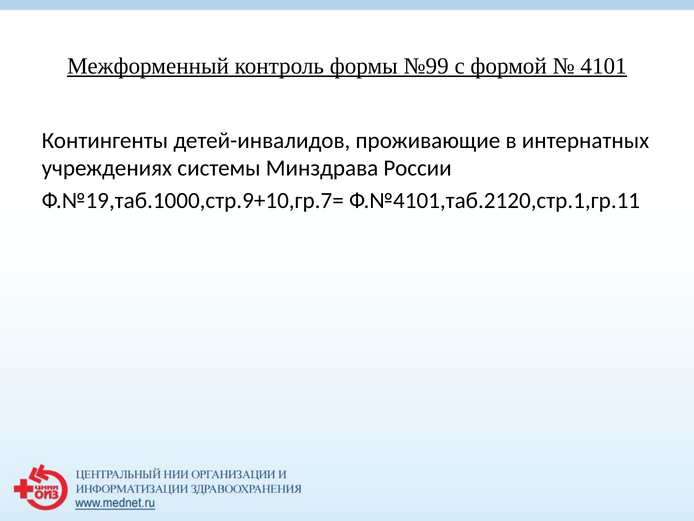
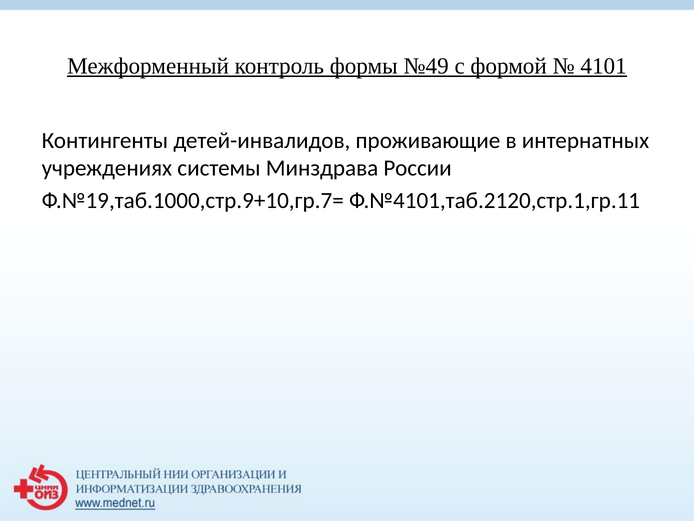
№99: №99 -> №49 (426, 66)
